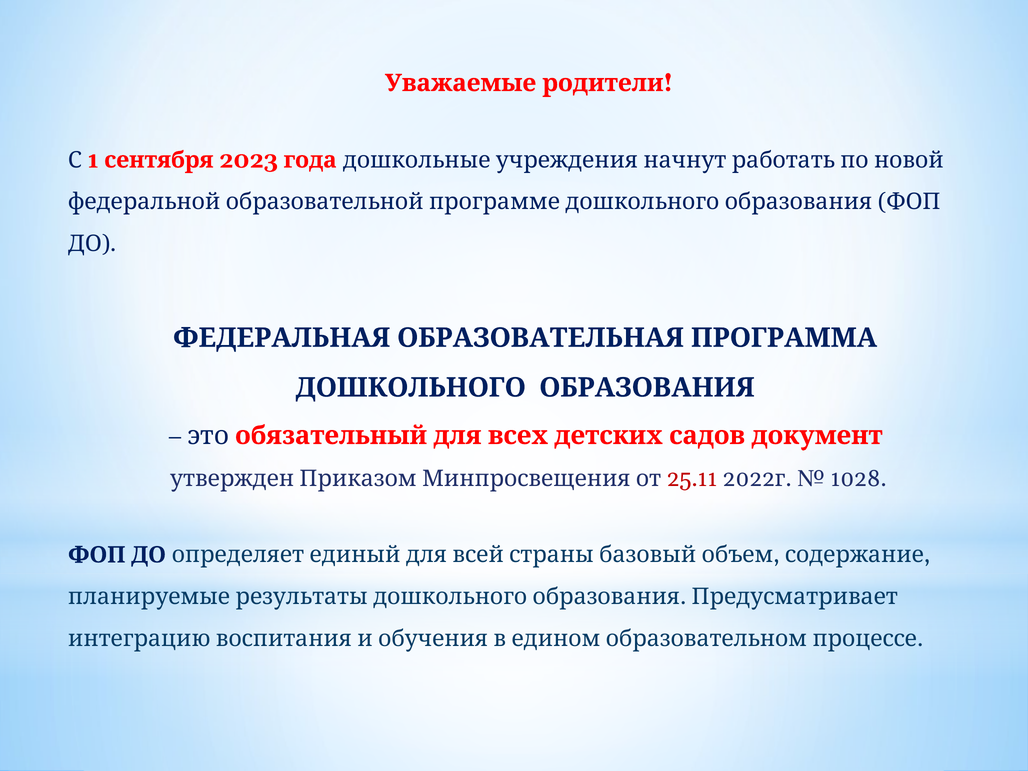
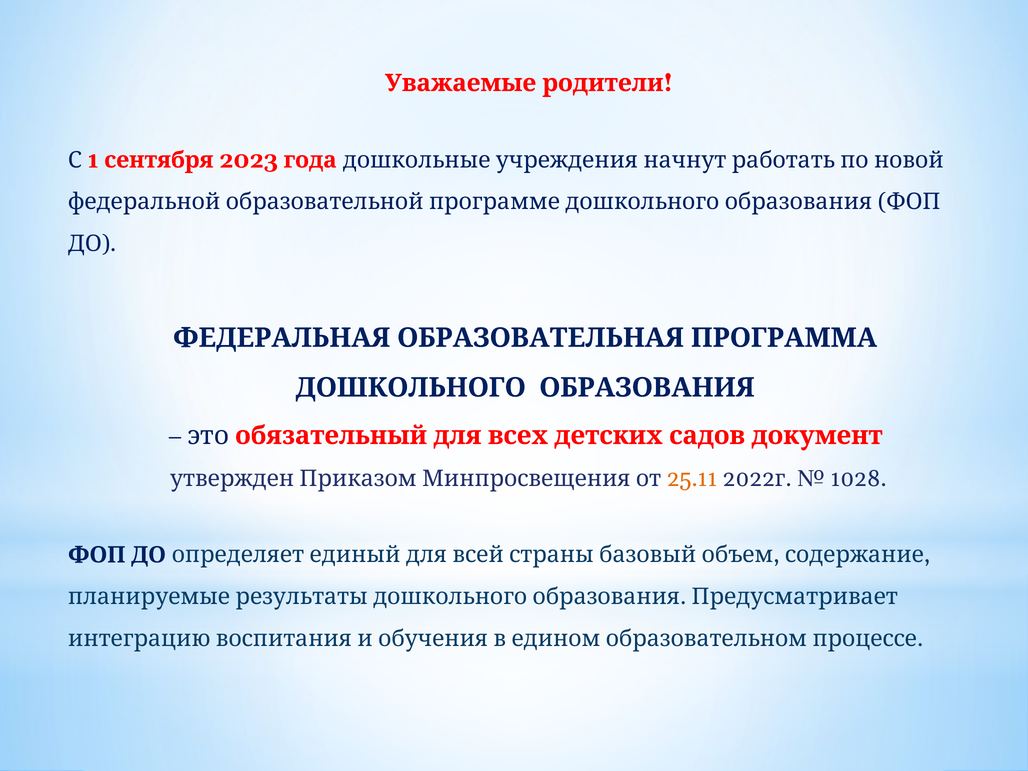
25.11 colour: red -> orange (692, 479)
